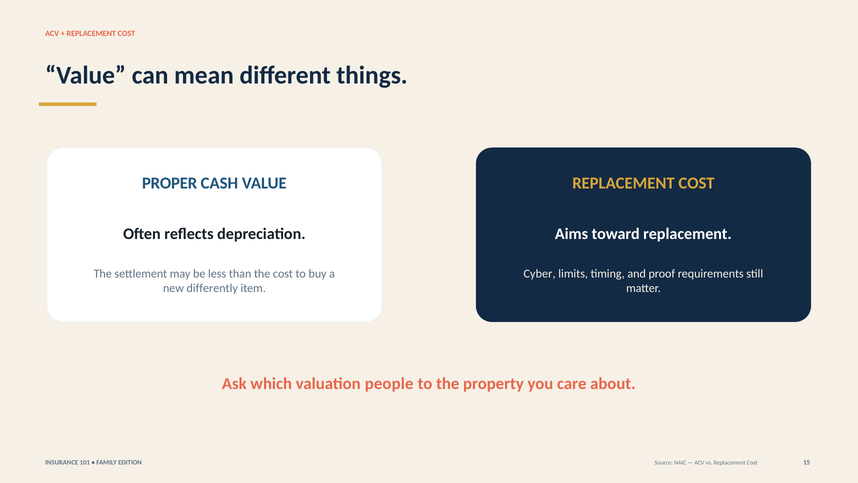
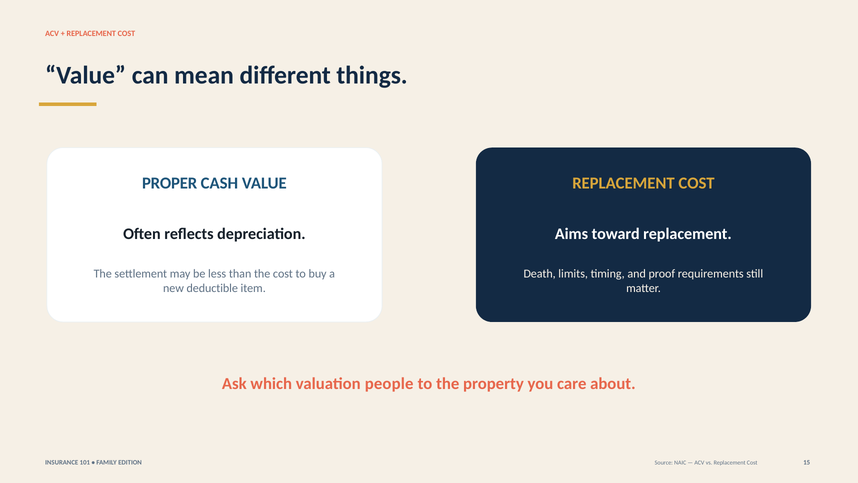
Cyber: Cyber -> Death (540, 274)
differently: differently -> deductible (212, 288)
